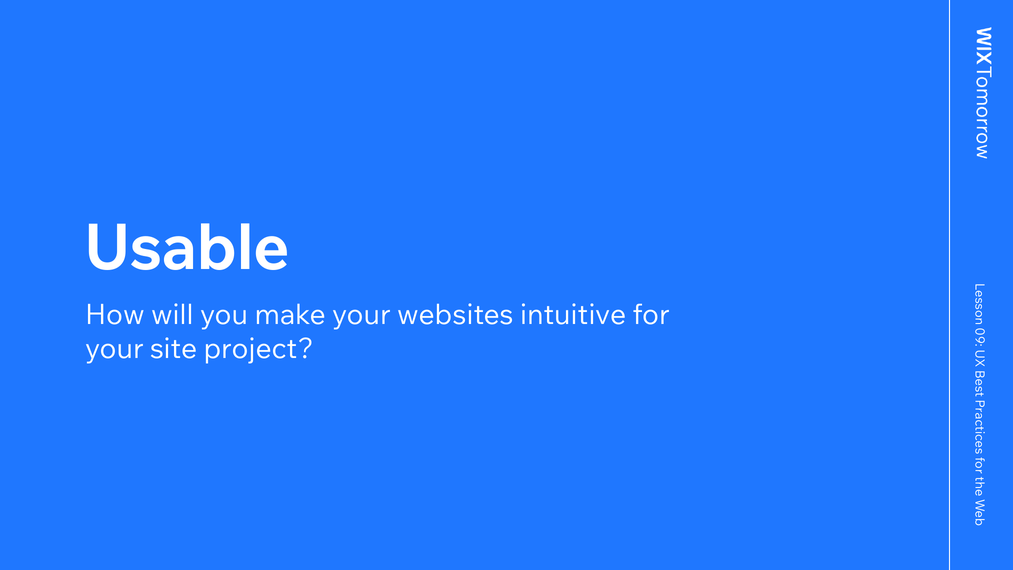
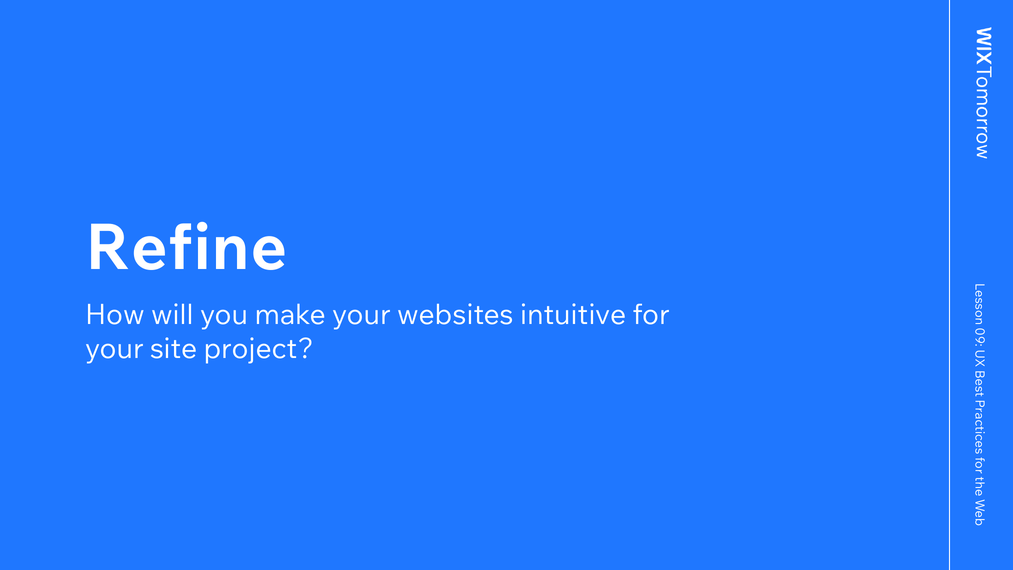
Usable: Usable -> Refine (186, 249)
